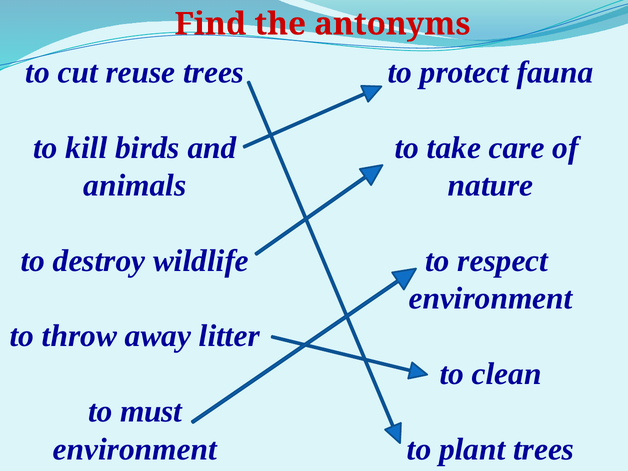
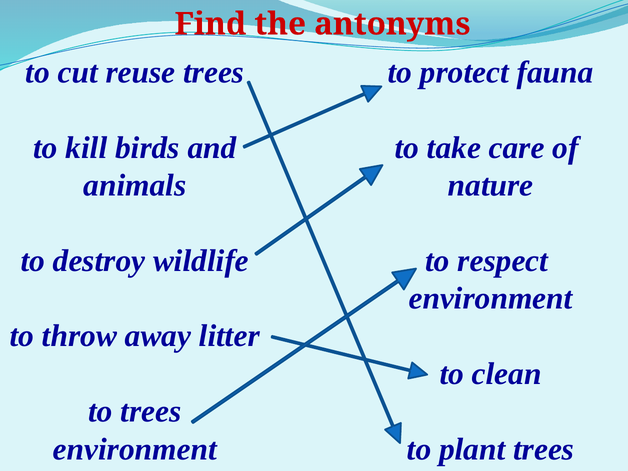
to must: must -> trees (151, 411)
